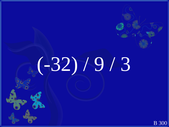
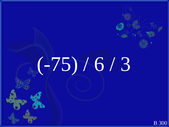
-32: -32 -> -75 (57, 64)
9: 9 -> 6 (99, 64)
